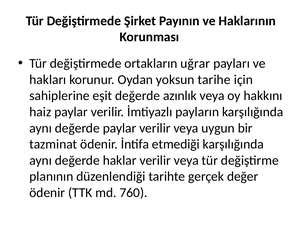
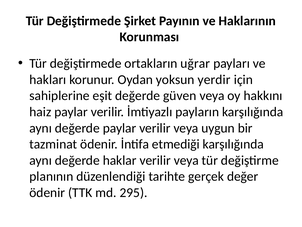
tarihe: tarihe -> yerdir (214, 79)
azınlık: azınlık -> güven (180, 96)
760: 760 -> 295 (134, 192)
